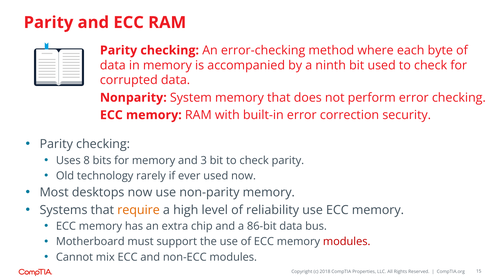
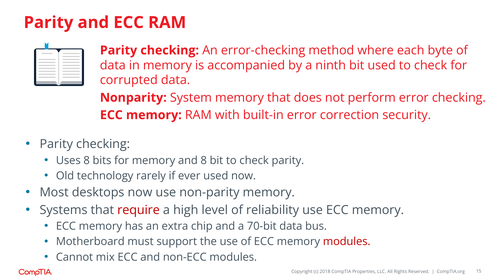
and 3: 3 -> 8 (204, 160)
require colour: orange -> red (139, 210)
86-bit: 86-bit -> 70-bit (262, 226)
